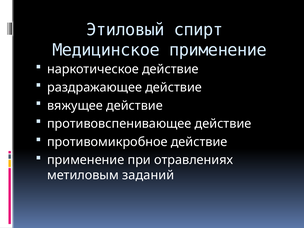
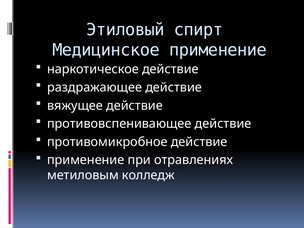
заданий: заданий -> колледж (148, 175)
